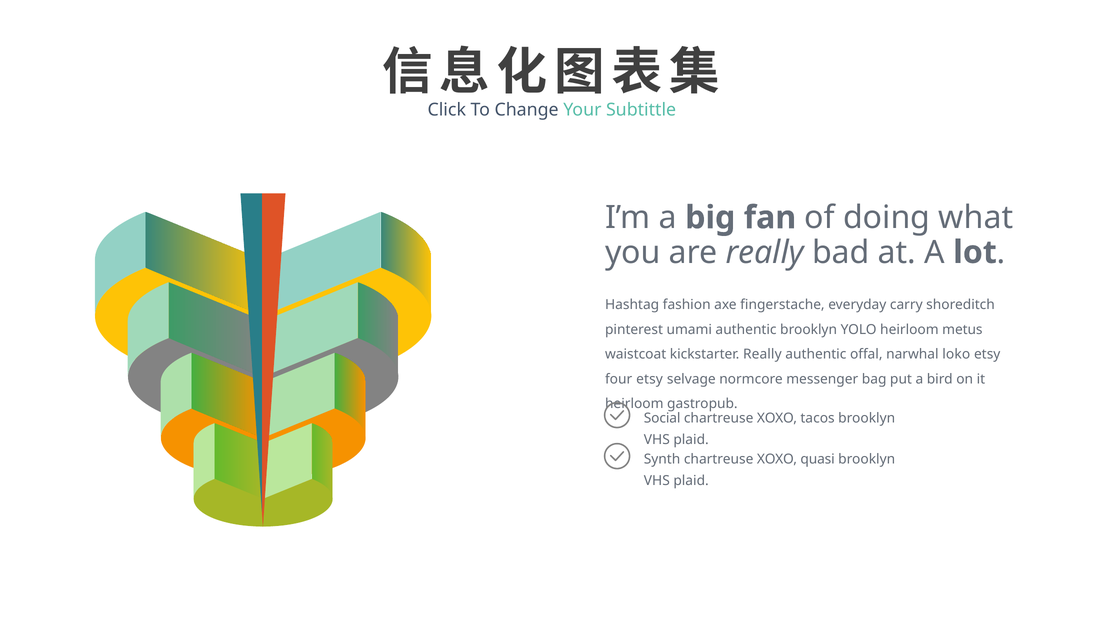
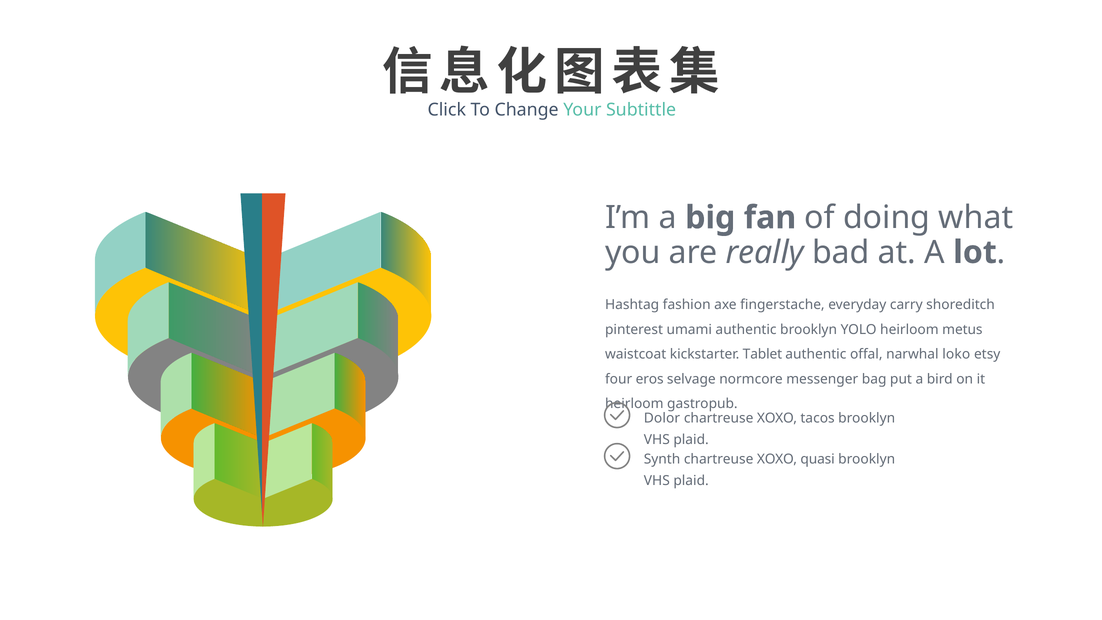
kickstarter Really: Really -> Tablet (762, 354)
four etsy: etsy -> eros (650, 379)
Social: Social -> Dolor (662, 418)
